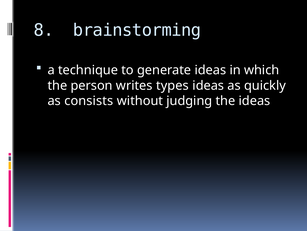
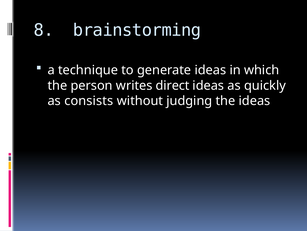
types: types -> direct (173, 85)
